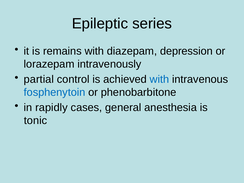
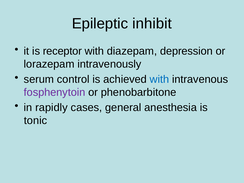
series: series -> inhibit (152, 24)
remains: remains -> receptor (62, 51)
partial: partial -> serum (39, 79)
fosphenytoin colour: blue -> purple (55, 92)
